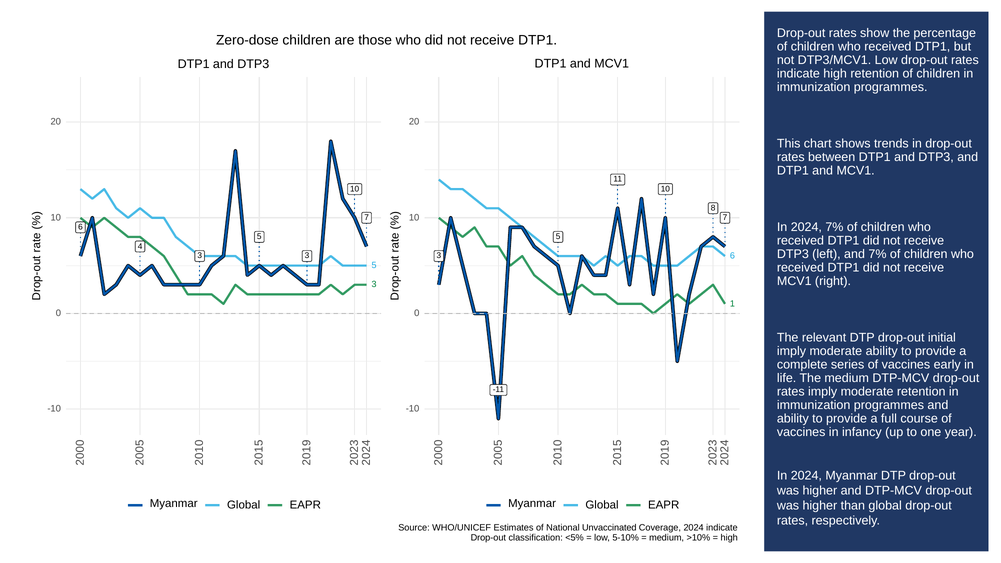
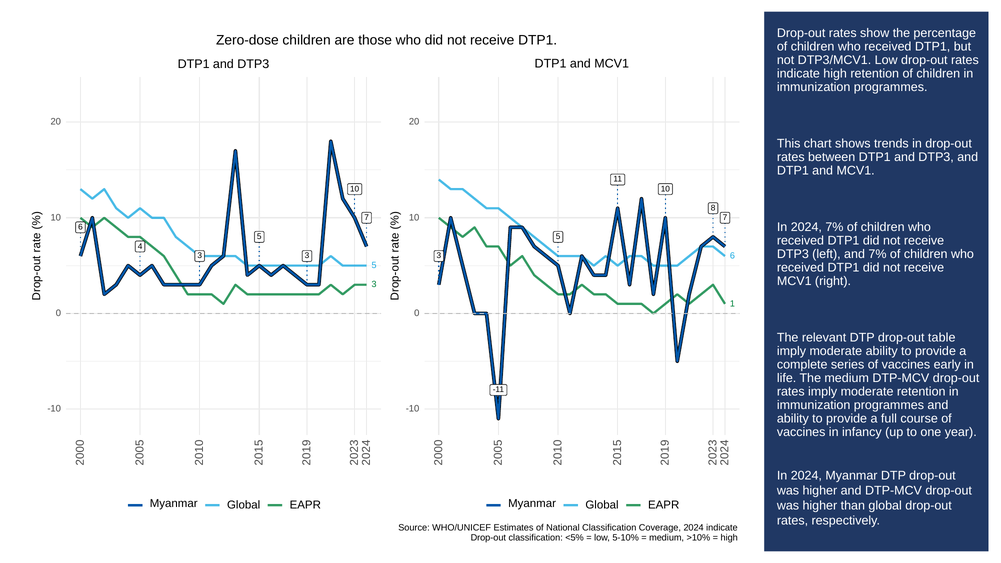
initial: initial -> table (942, 338)
National Unvaccinated: Unvaccinated -> Classification (609, 528)
